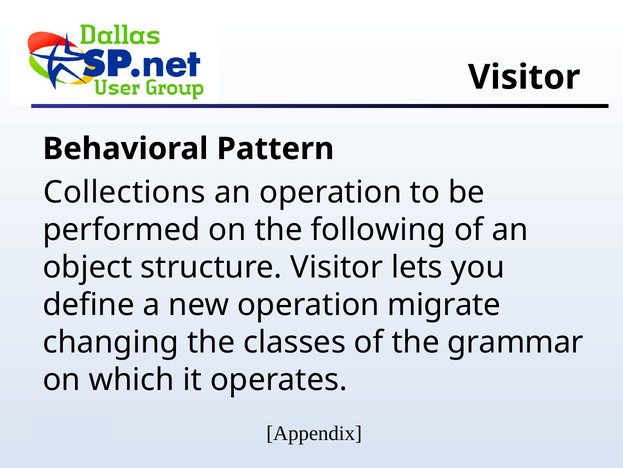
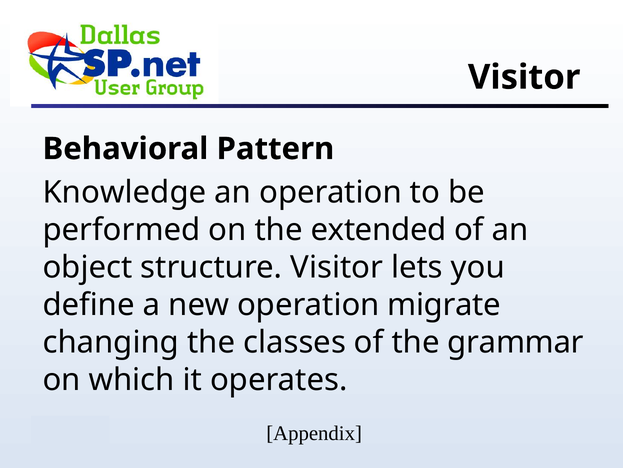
Collections: Collections -> Knowledge (124, 192)
following: following -> extended (379, 230)
